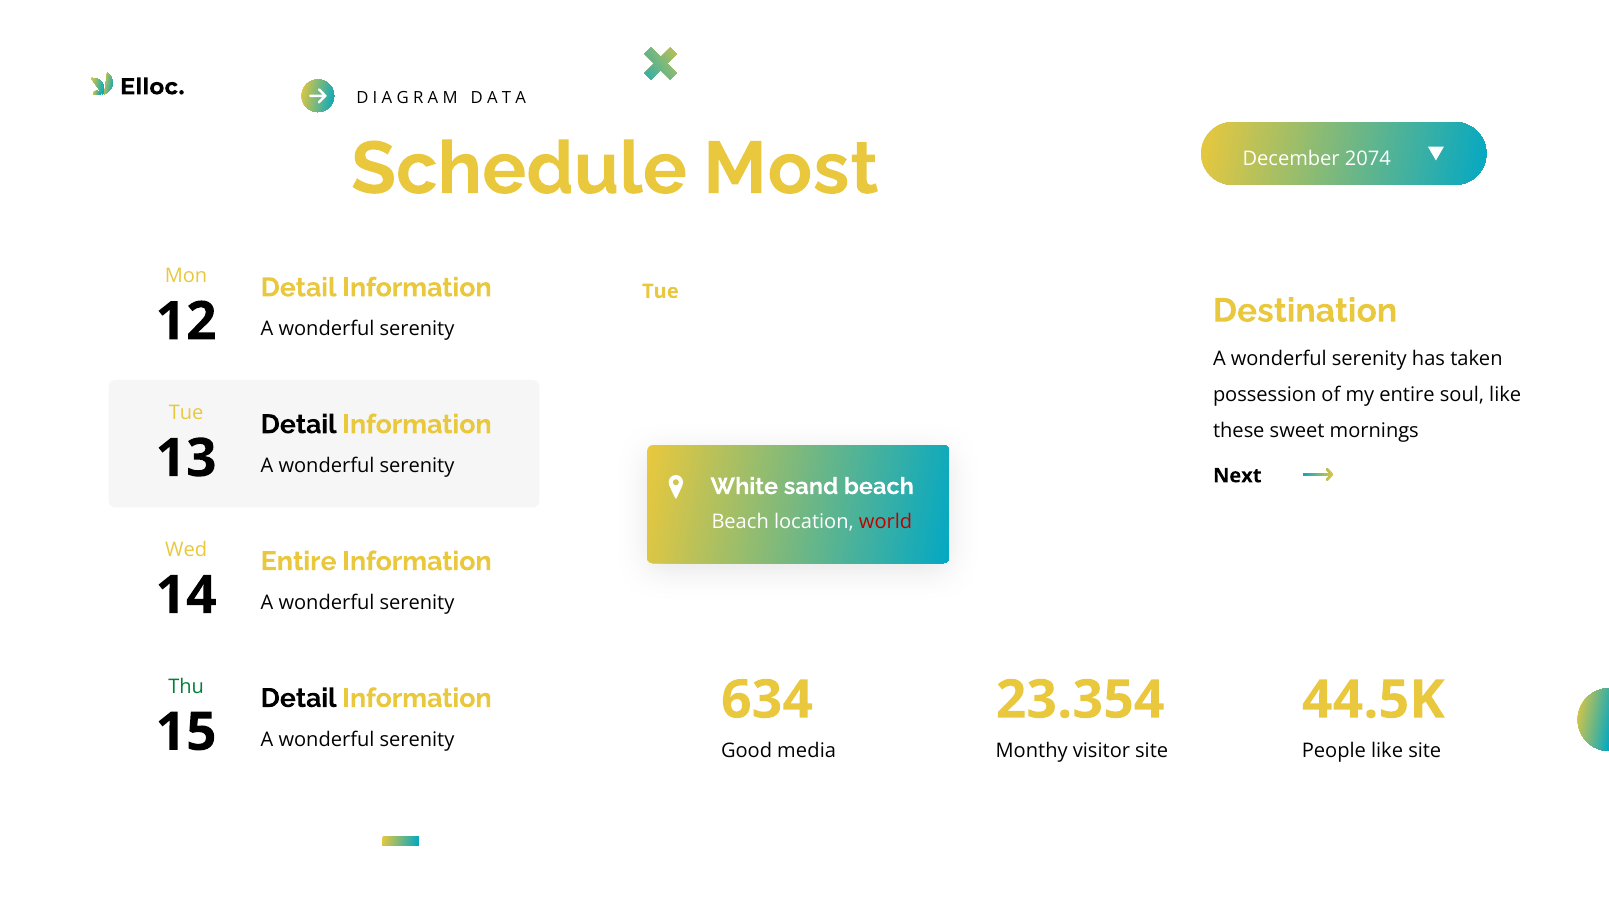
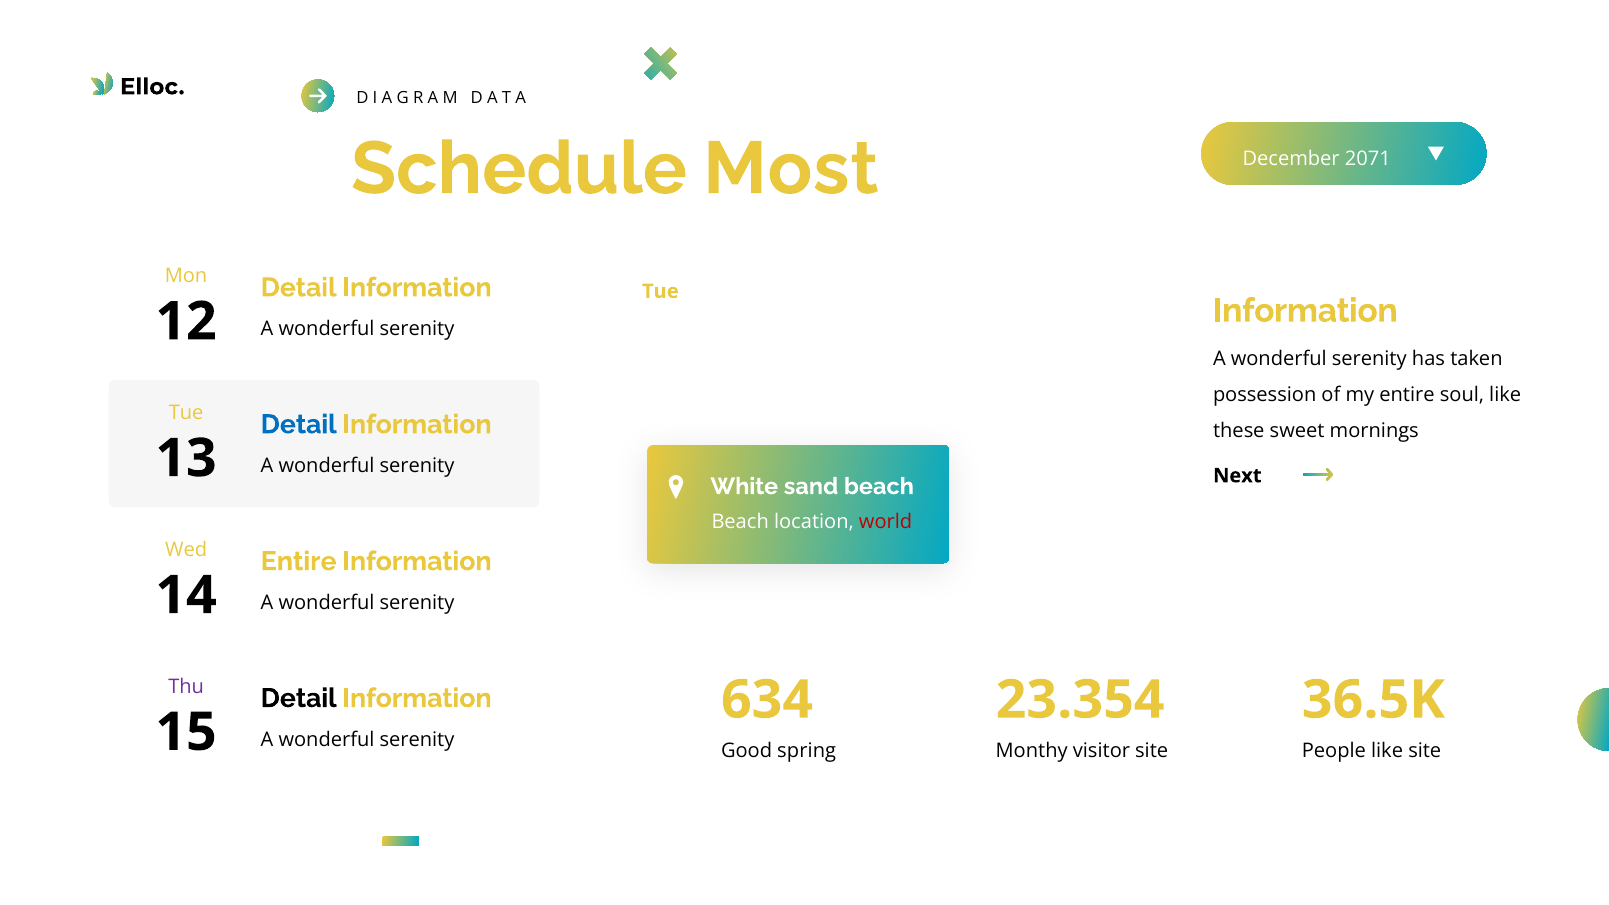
2074: 2074 -> 2071 (1368, 159)
Destination: Destination -> Information (1305, 311)
Detail colour: black -> blue (299, 424)
44.5K: 44.5K -> 36.5K (1373, 700)
Thu colour: green -> purple (186, 687)
media: media -> spring (807, 750)
